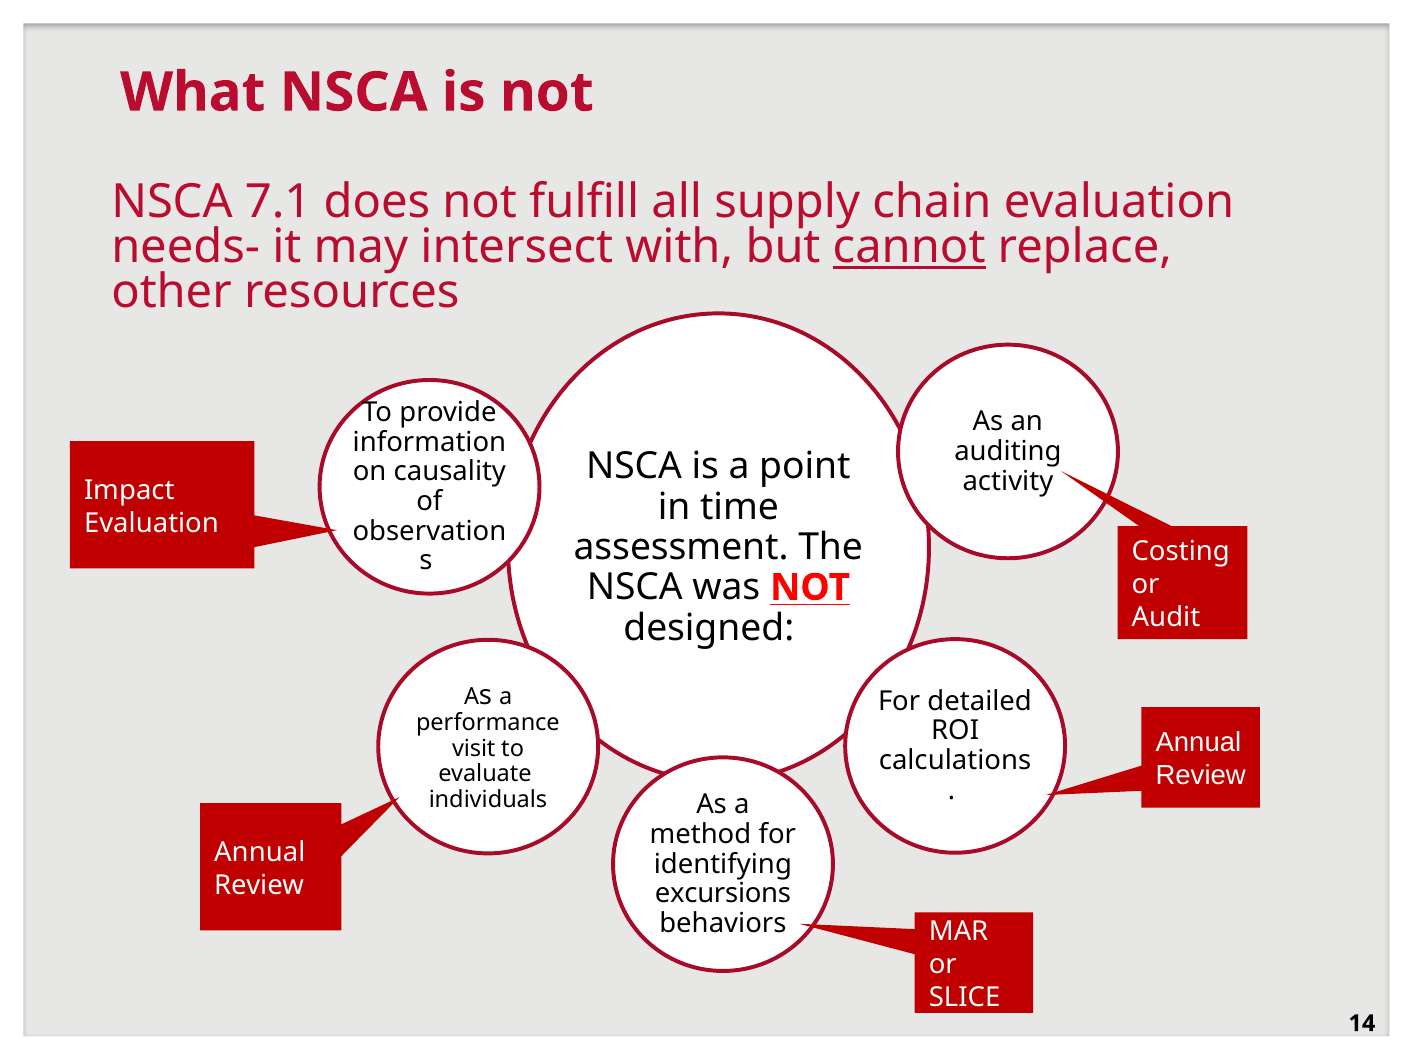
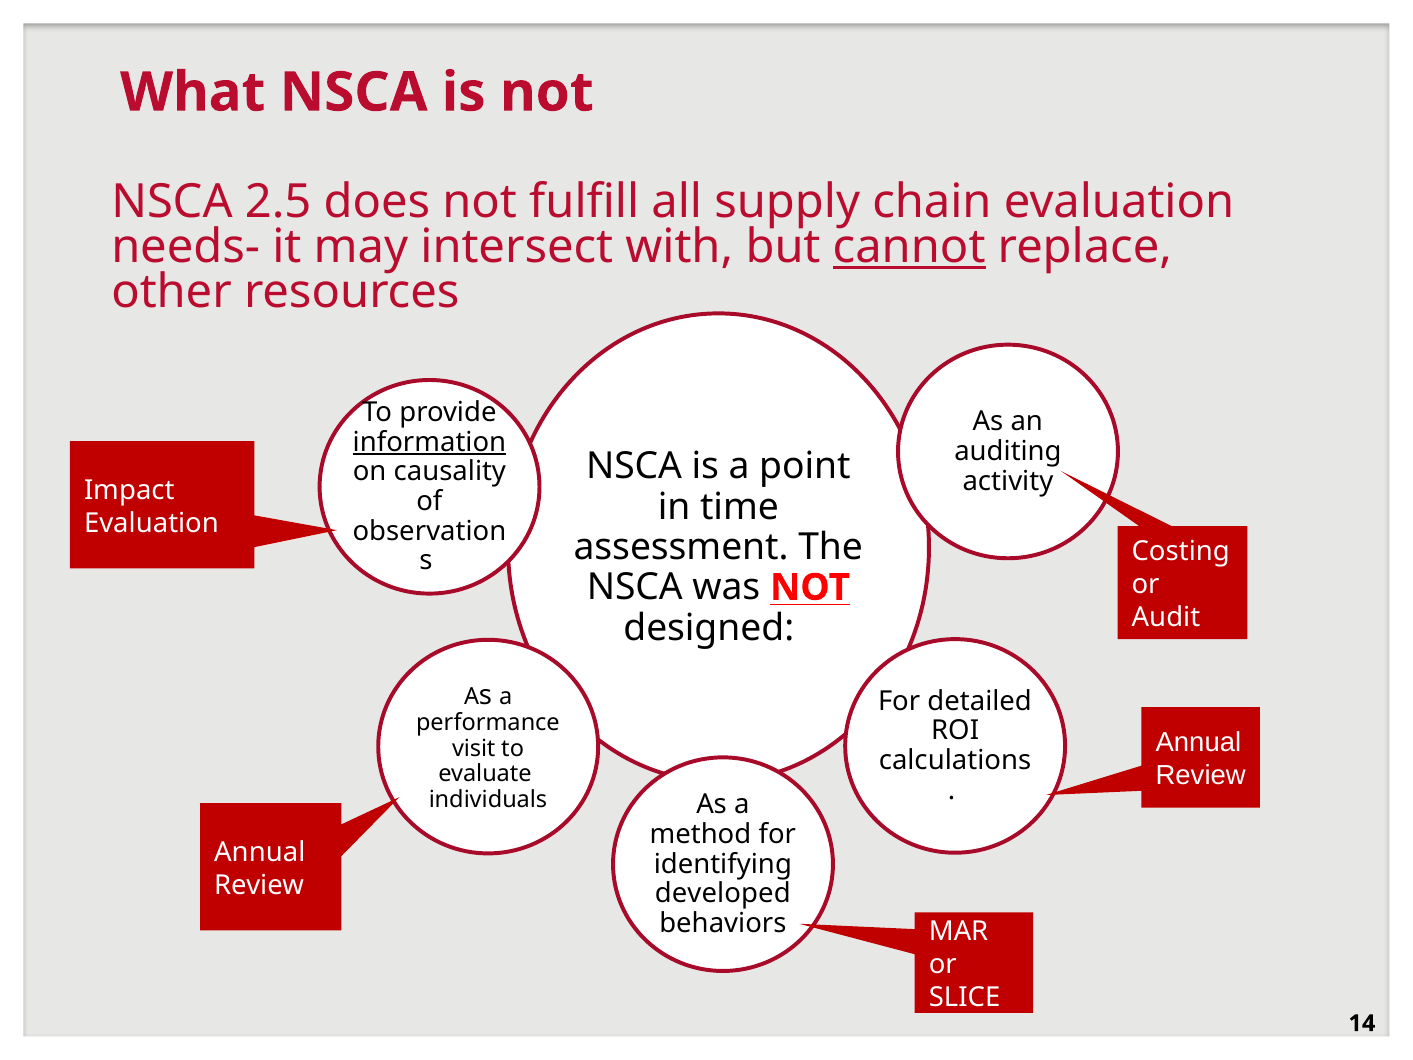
7.1: 7.1 -> 2.5 (278, 202)
information underline: none -> present (429, 442)
excursions: excursions -> developed (723, 893)
